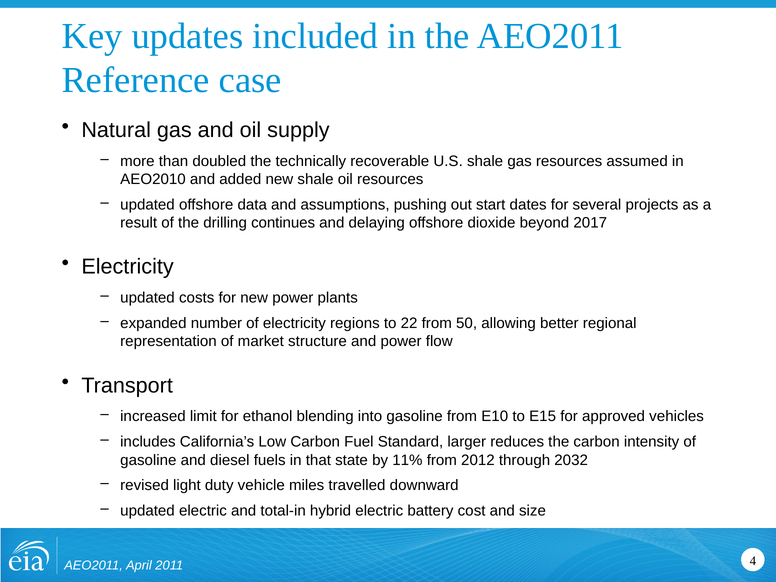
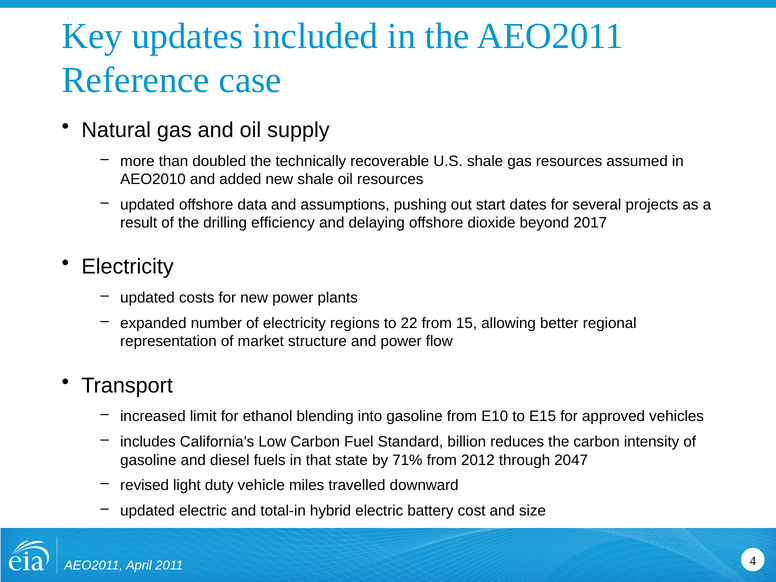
continues: continues -> efficiency (283, 223)
50: 50 -> 15 (467, 323)
larger: larger -> billion (467, 442)
11%: 11% -> 71% (407, 460)
2032: 2032 -> 2047 (571, 460)
